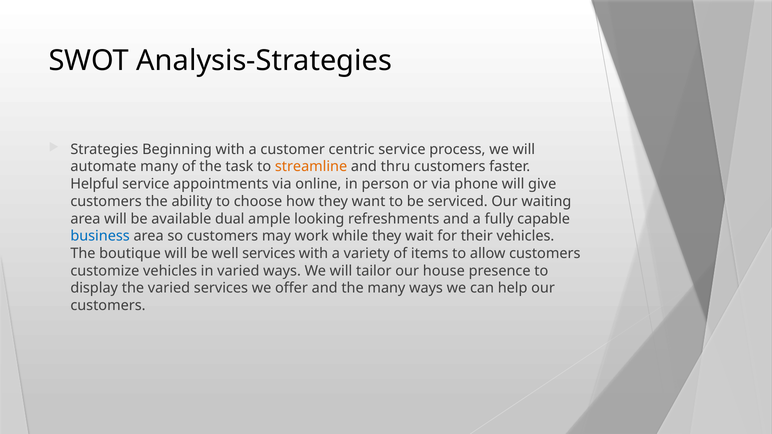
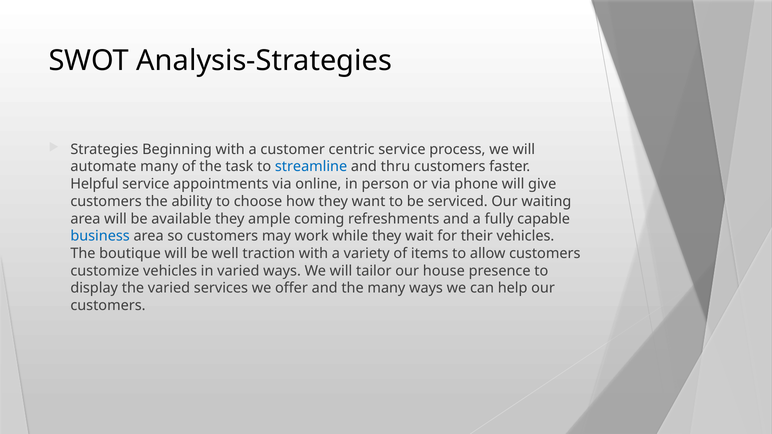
streamline colour: orange -> blue (311, 167)
available dual: dual -> they (230, 219)
looking: looking -> coming (319, 219)
well services: services -> traction (269, 254)
